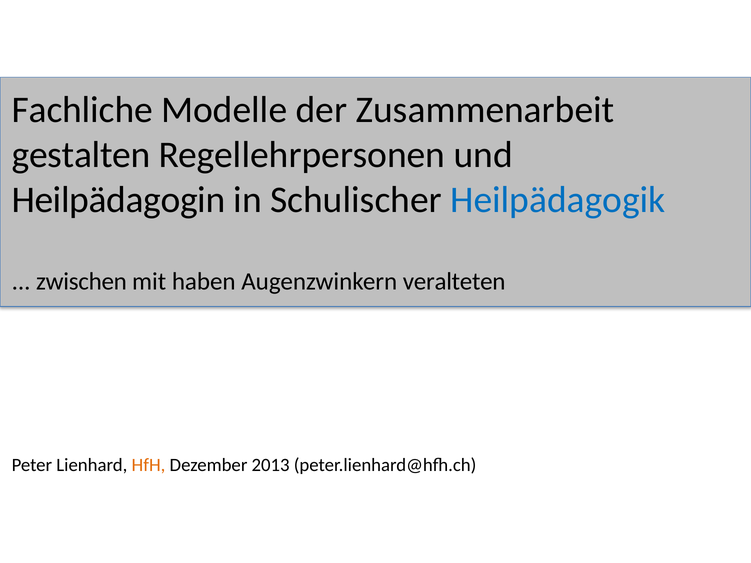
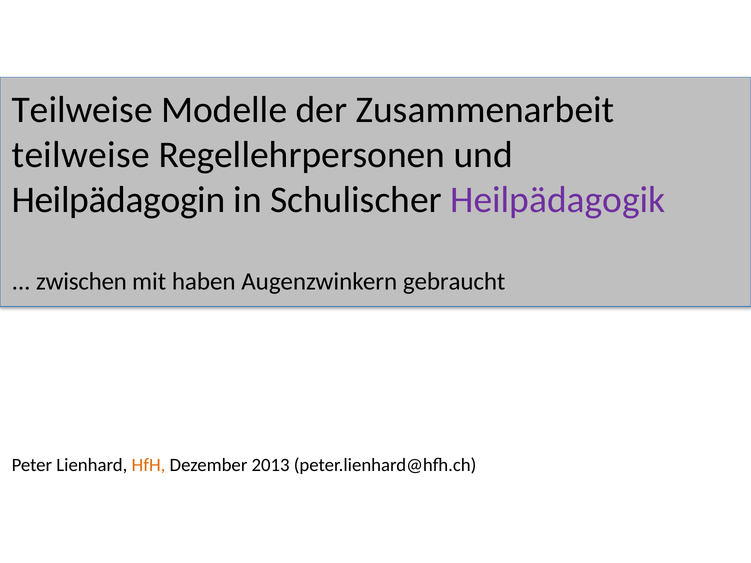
Fachliche: Fachliche -> Teilweise (82, 110)
gestalten: gestalten -> teilweise (81, 155)
Heilpädagogik colour: blue -> purple (558, 200)
veralteten: veralteten -> gebraucht (454, 282)
